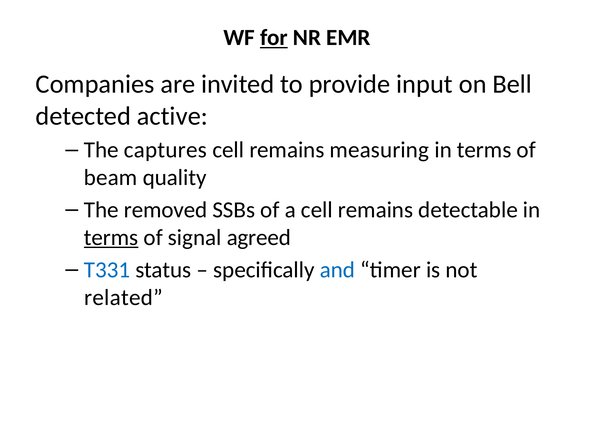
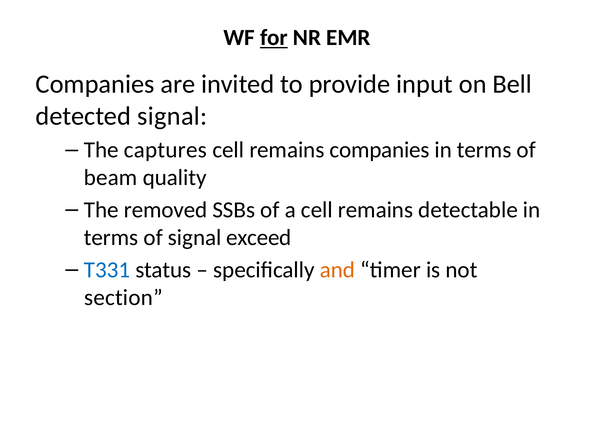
detected active: active -> signal (172, 116)
remains measuring: measuring -> companies (380, 150)
terms underline: present -> none (111, 238)
agreed: agreed -> exceed (259, 238)
and colour: blue -> orange (337, 270)
related: related -> section (124, 298)
